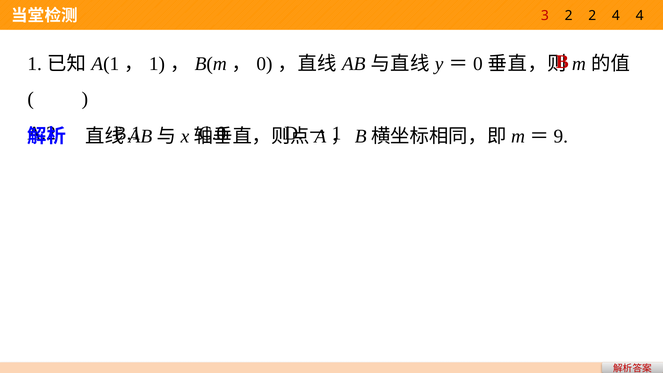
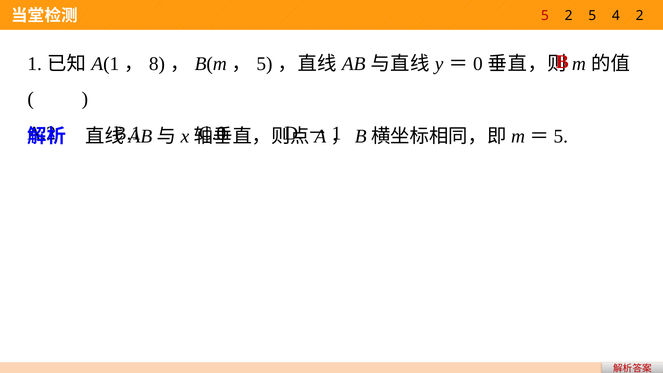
3: 3 -> 5 (545, 16)
2 2: 2 -> 5 (592, 16)
4 4: 4 -> 2 (640, 16)
1: 1 -> 8 (157, 64)
0: 0 -> 5 (264, 64)
9: 9 -> 5 (561, 137)
